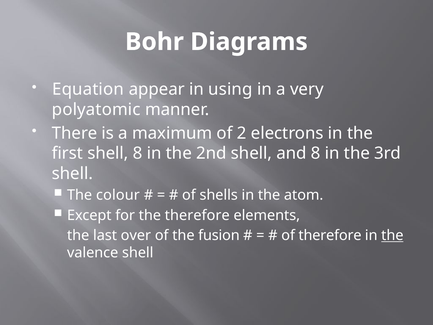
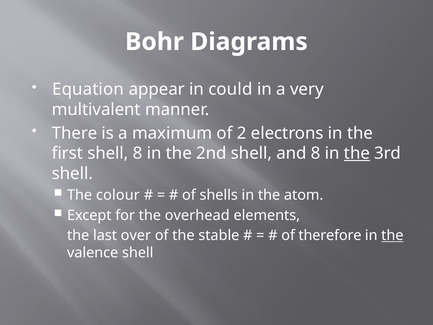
using: using -> could (230, 89)
polyatomic: polyatomic -> multivalent (96, 109)
the underline: none -> present (357, 153)
the therefore: therefore -> overhead (197, 215)
fusion: fusion -> stable (219, 235)
